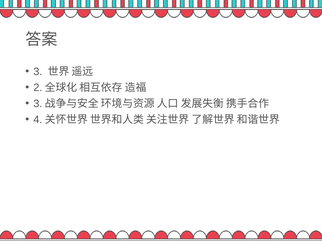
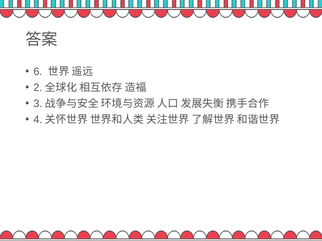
3: 3 -> 6 (38, 72)
